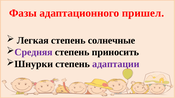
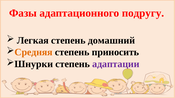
пришел: пришел -> подругу (143, 13)
солнечные: солнечные -> домашний (111, 41)
Средняя colour: purple -> orange (34, 52)
